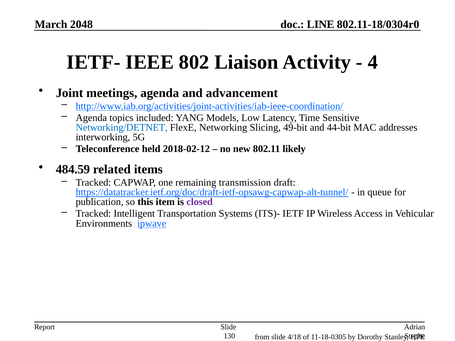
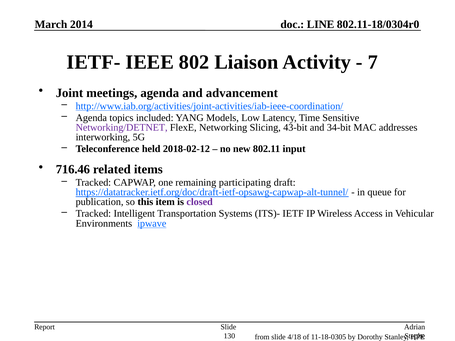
2048: 2048 -> 2014 (81, 24)
4: 4 -> 7 (373, 62)
Networking/DETNET colour: blue -> purple (122, 128)
49-bit: 49-bit -> 43-bit (295, 128)
44-bit: 44-bit -> 34-bit (339, 128)
likely: likely -> input (294, 149)
484.59: 484.59 -> 716.46 (73, 170)
transmission: transmission -> participating (245, 183)
